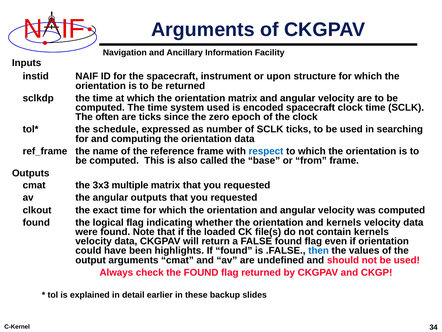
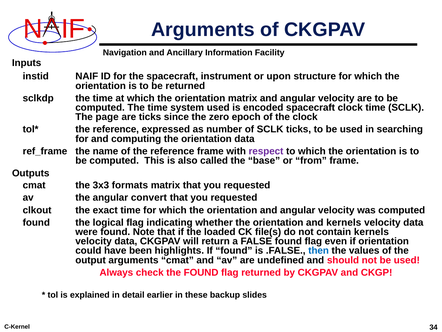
often: often -> page (107, 117)
schedule: schedule -> reference (116, 129)
respect colour: blue -> purple (266, 151)
multiple: multiple -> formats (130, 185)
angular outputs: outputs -> convert (149, 198)
